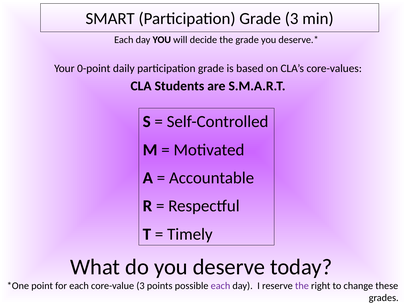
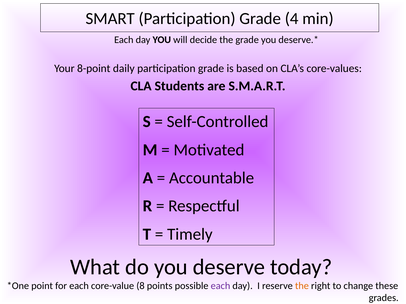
Grade 3: 3 -> 4 (292, 19)
0-point: 0-point -> 8-point (94, 68)
core-value 3: 3 -> 8 (140, 286)
the colour: purple -> orange (302, 286)
